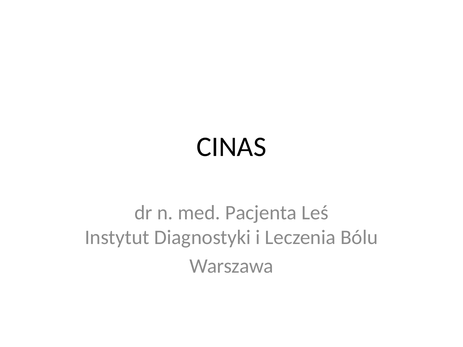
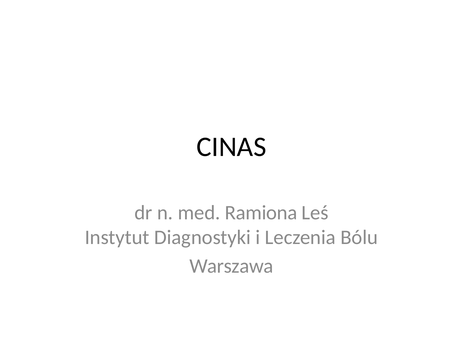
Pacjenta: Pacjenta -> Ramiona (261, 213)
